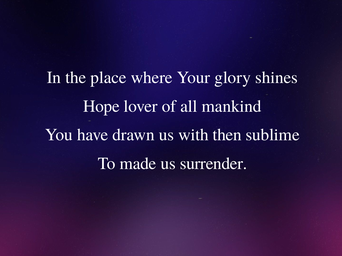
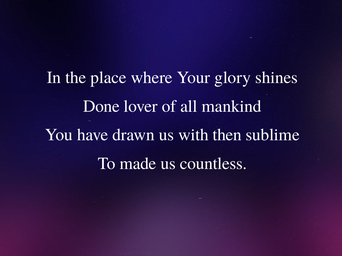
Hope: Hope -> Done (101, 106)
surrender: surrender -> countless (213, 164)
